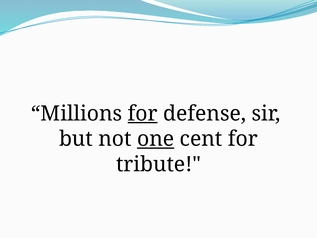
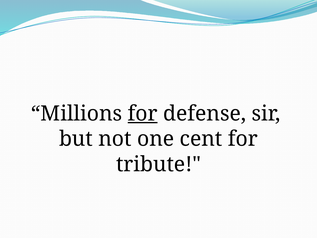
one underline: present -> none (156, 139)
